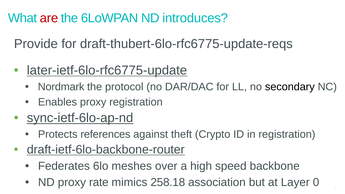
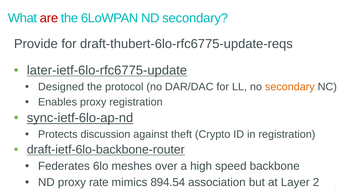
ND introduces: introduces -> secondary (195, 18)
Nordmark: Nordmark -> Designed (61, 87)
secondary colour: black -> orange (290, 87)
references: references -> discussion (105, 134)
258.18: 258.18 -> 894.54 (168, 182)
0: 0 -> 2 (316, 182)
